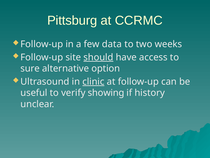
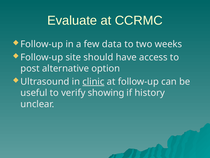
Pittsburg: Pittsburg -> Evaluate (72, 20)
should underline: present -> none (98, 57)
sure: sure -> post (30, 68)
